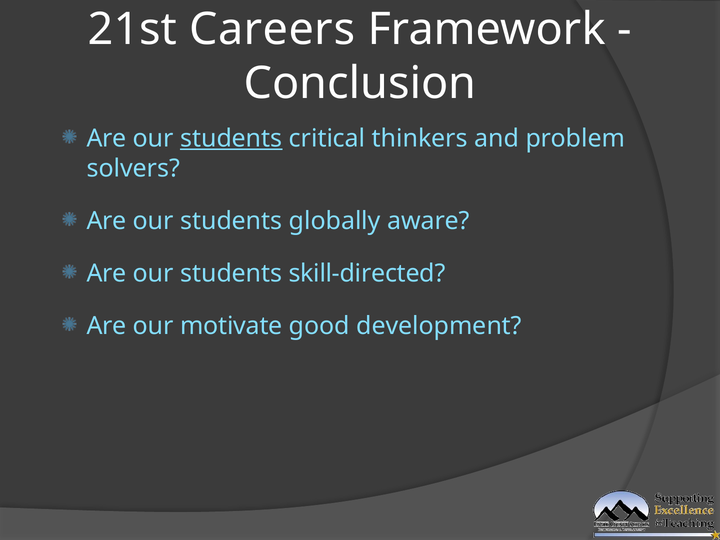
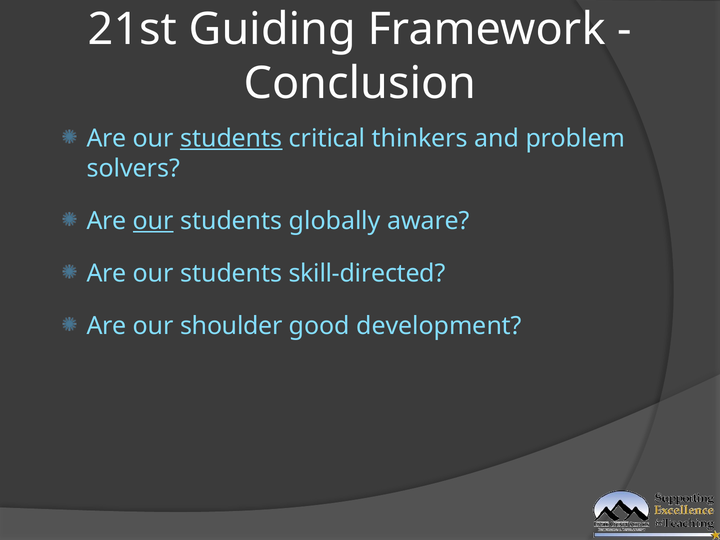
Careers: Careers -> Guiding (272, 30)
our underline: none -> present (153, 221)
motivate: motivate -> shoulder (231, 326)
